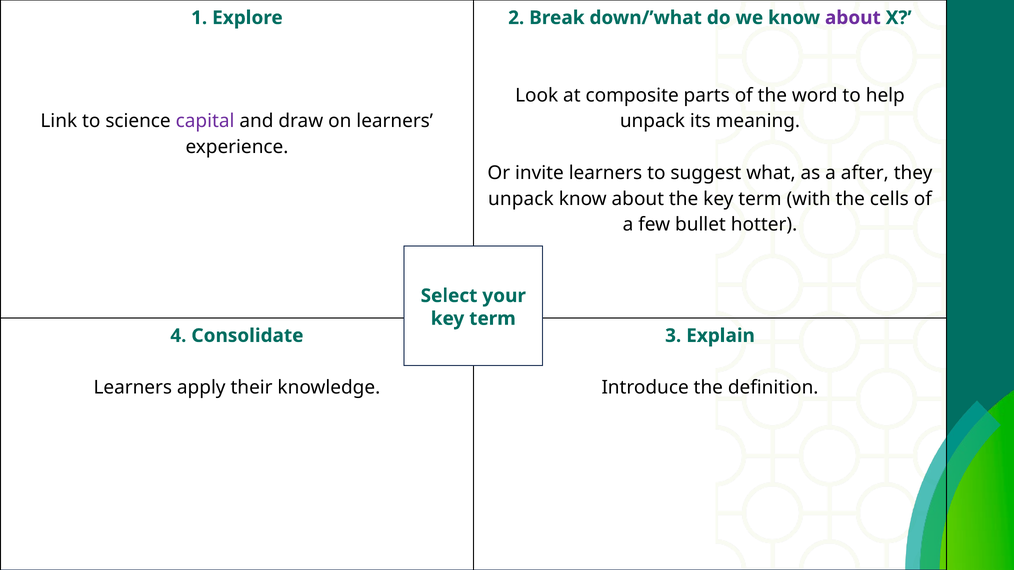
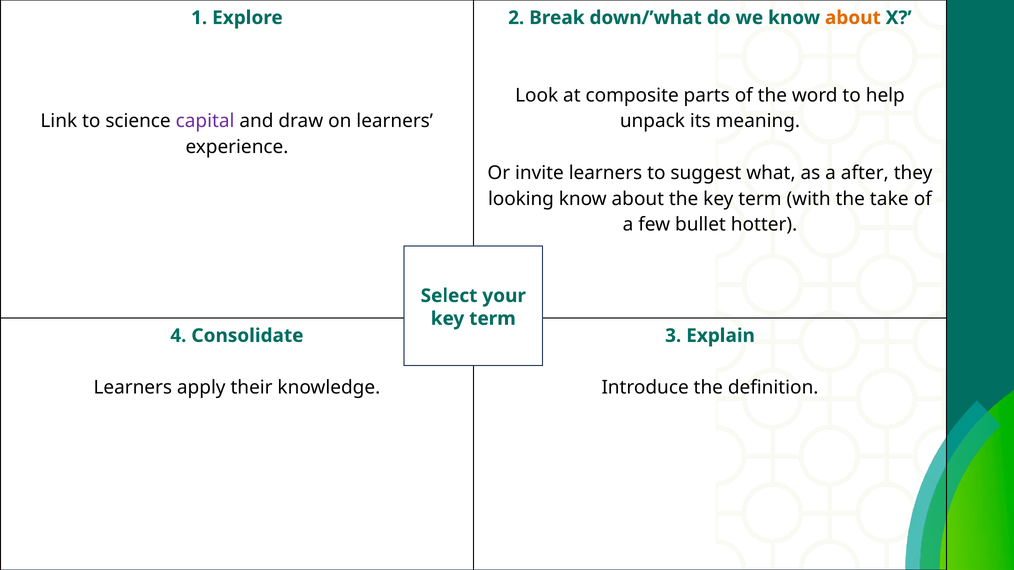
about colour: purple -> orange (853, 18)
unpack: unpack -> looking (521, 199)
cells: cells -> take (889, 199)
